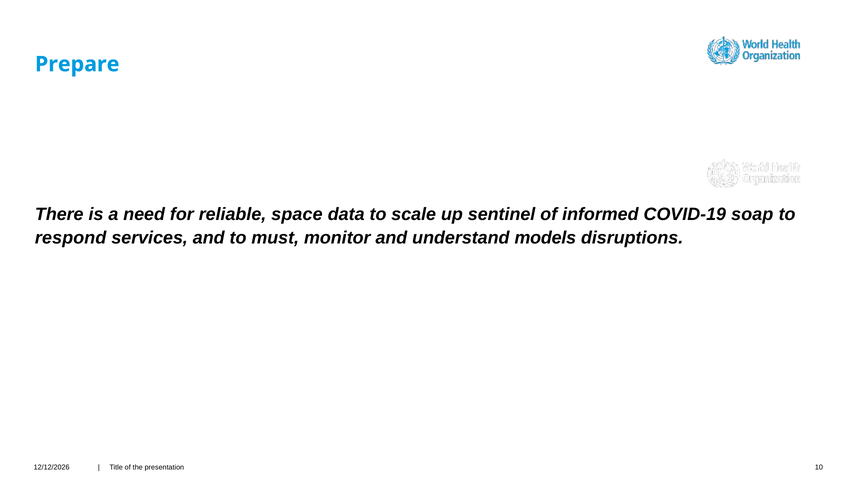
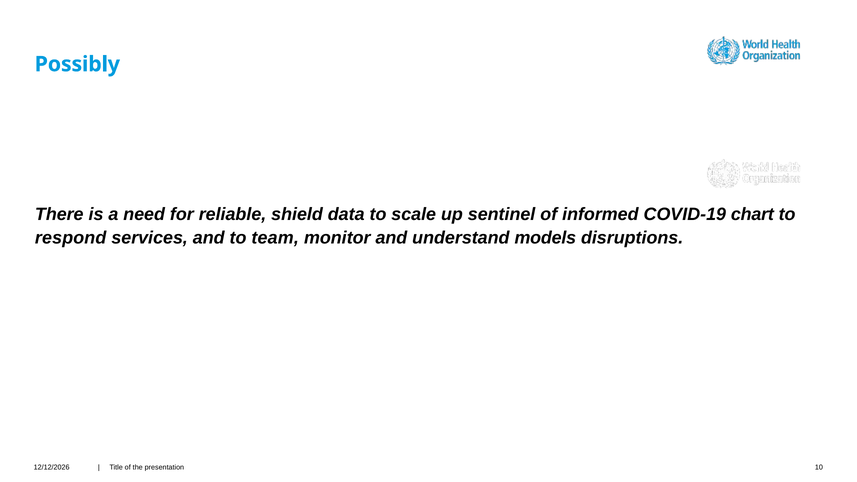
Prepare: Prepare -> Possibly (77, 64)
space: space -> shield (297, 214)
soap: soap -> chart (752, 214)
must: must -> team (275, 238)
